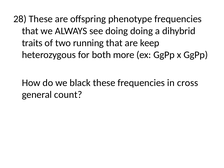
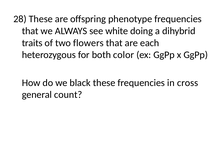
see doing: doing -> white (117, 31)
running: running -> flowers (88, 43)
keep: keep -> each (150, 43)
more: more -> color (124, 55)
